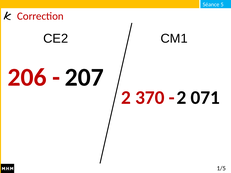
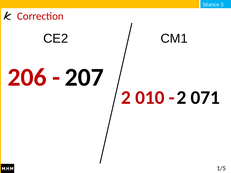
370: 370 -> 010 (150, 98)
